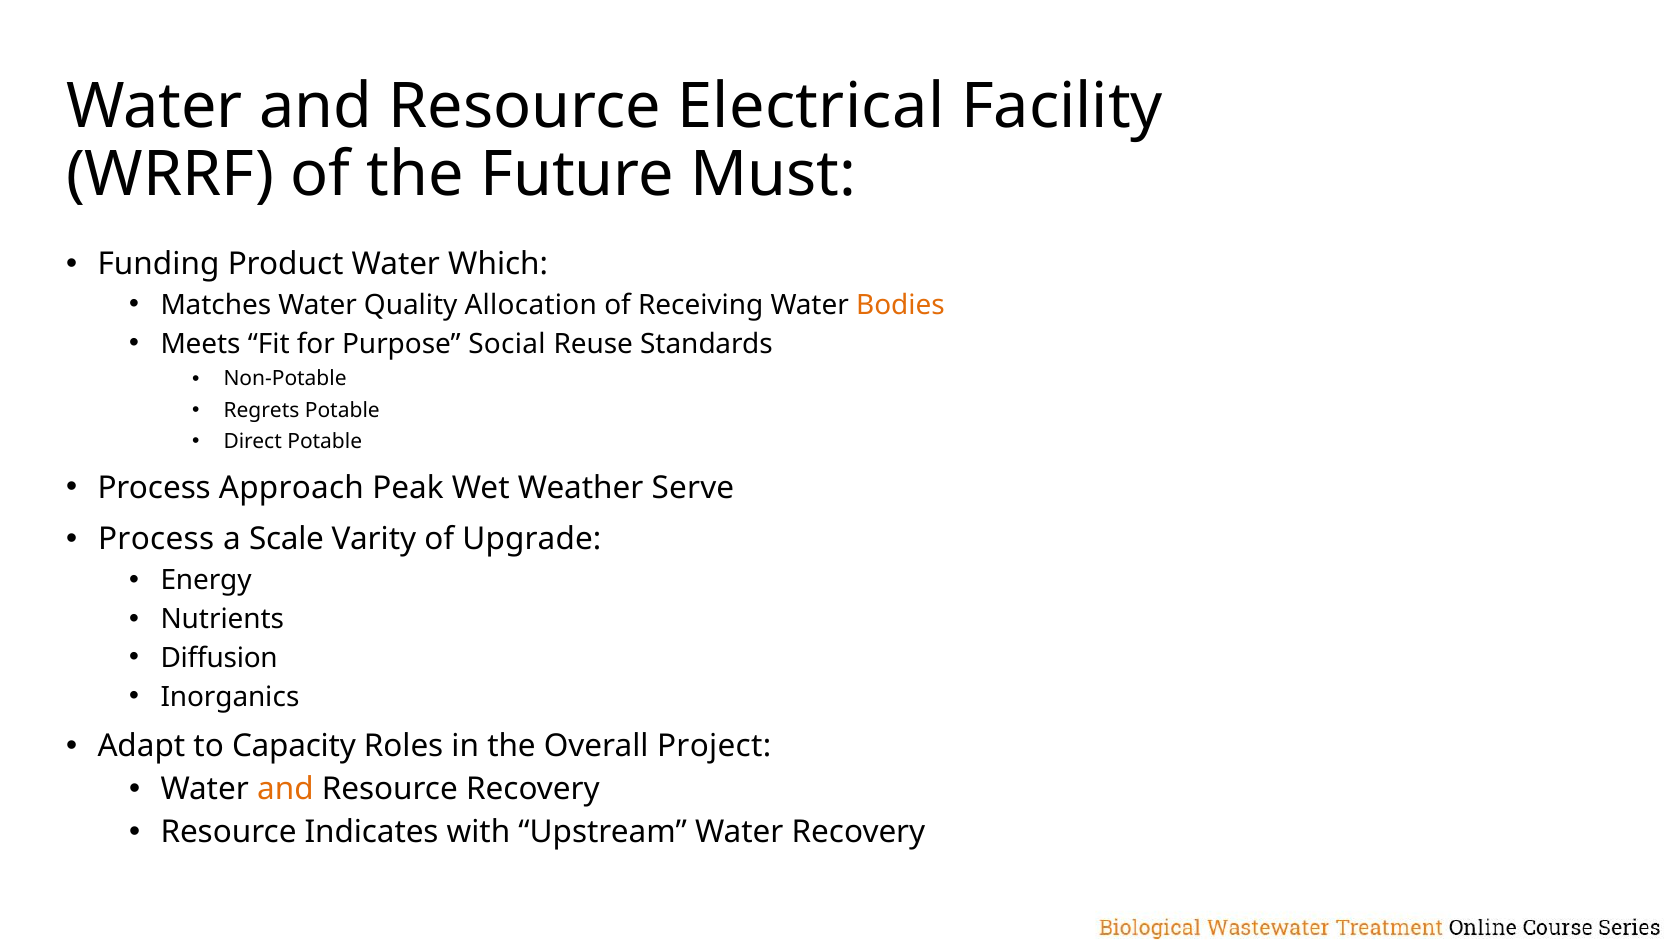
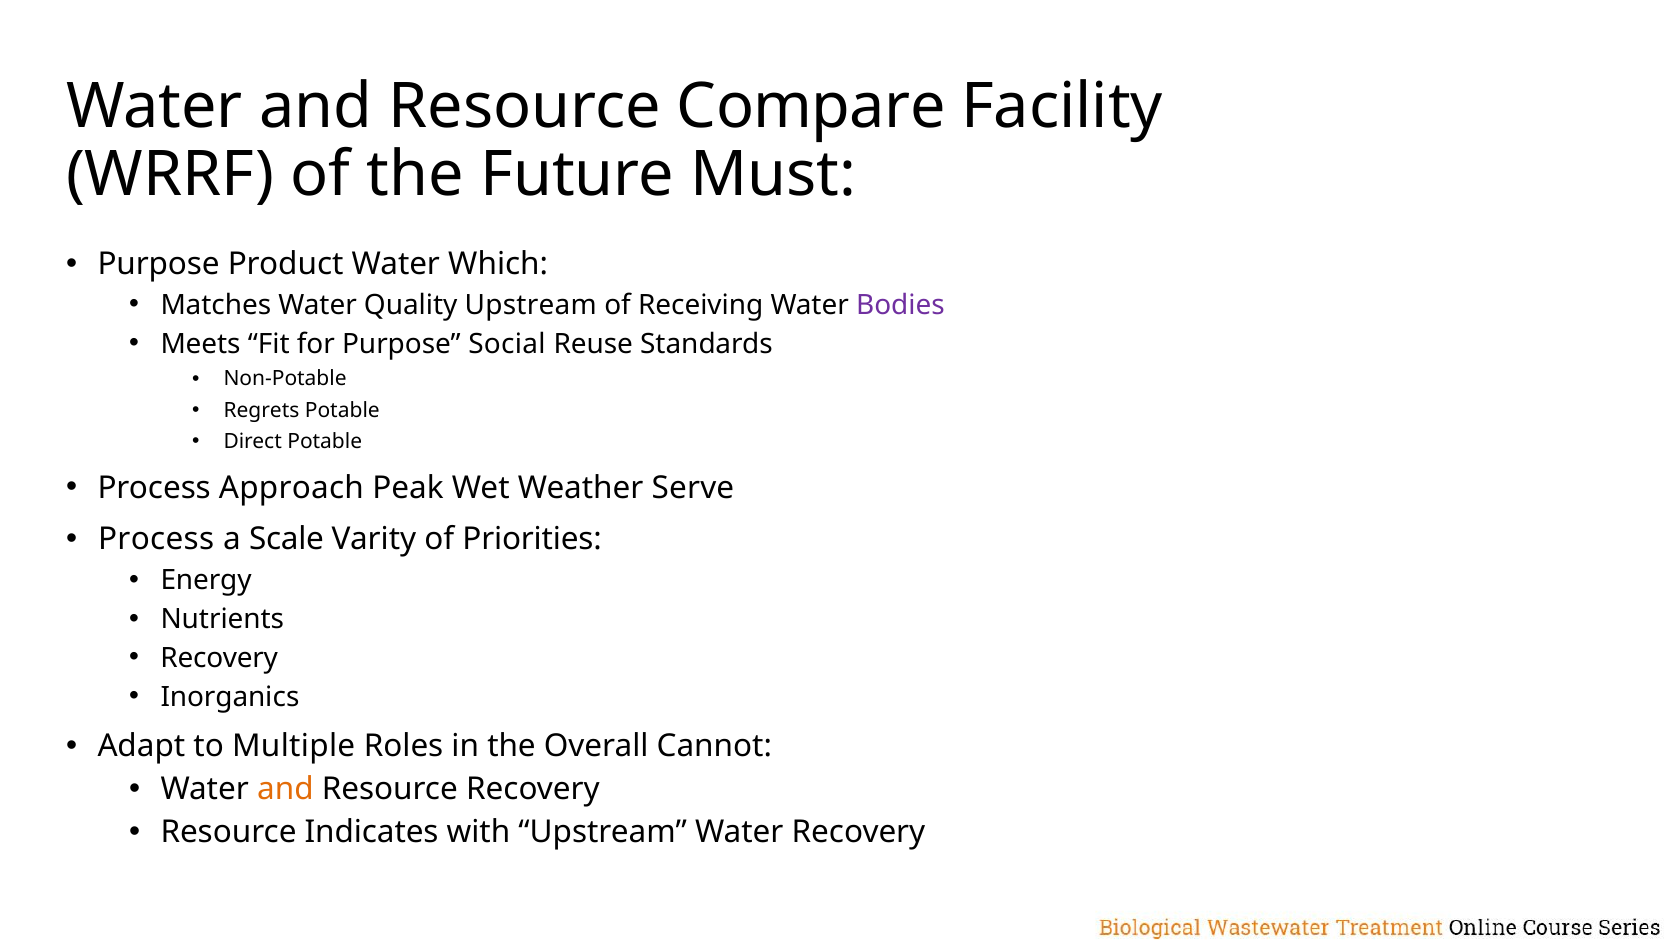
Electrical: Electrical -> Compare (811, 107)
Funding: Funding -> Purpose (159, 264)
Quality Allocation: Allocation -> Upstream (531, 305)
Bodies colour: orange -> purple (900, 305)
Upgrade: Upgrade -> Priorities (532, 539)
Diffusion: Diffusion -> Recovery (219, 658)
Capacity: Capacity -> Multiple (294, 746)
Project: Project -> Cannot (714, 746)
